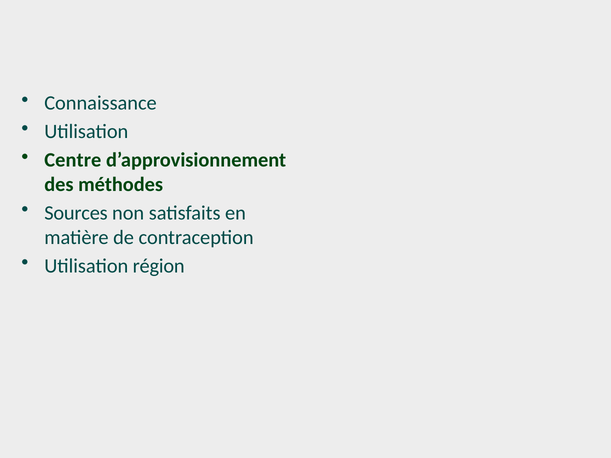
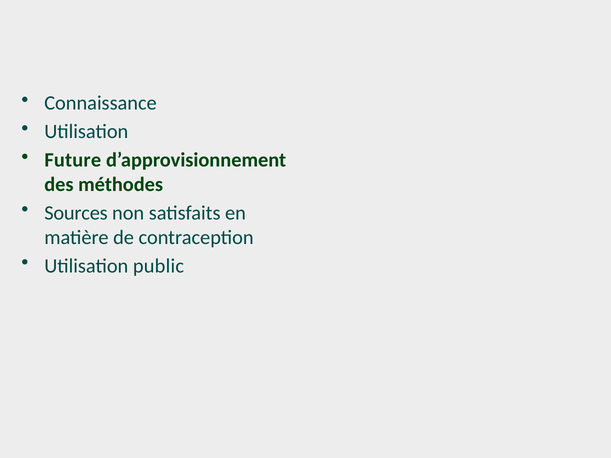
Centre: Centre -> Future (73, 160)
région: région -> public (158, 266)
